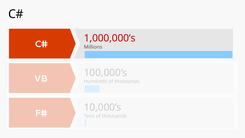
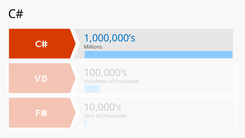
1,000,000’s colour: red -> blue (110, 38)
